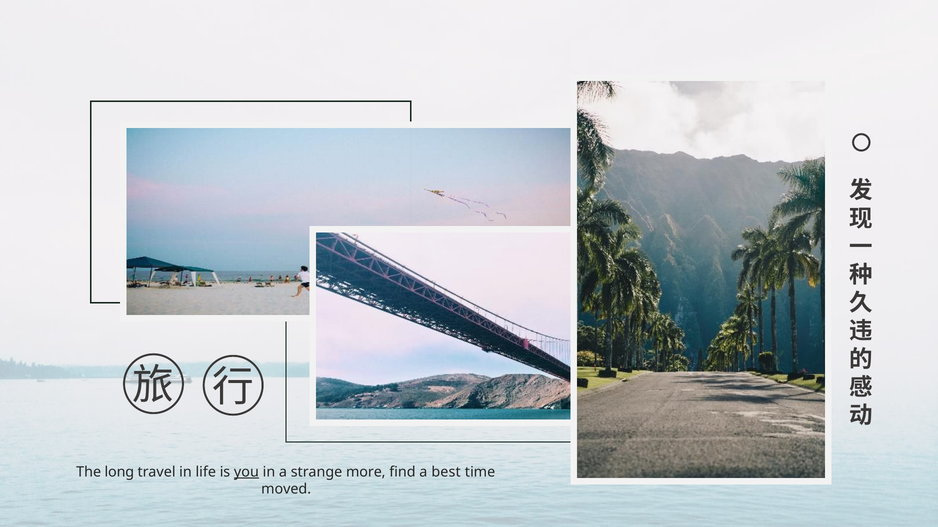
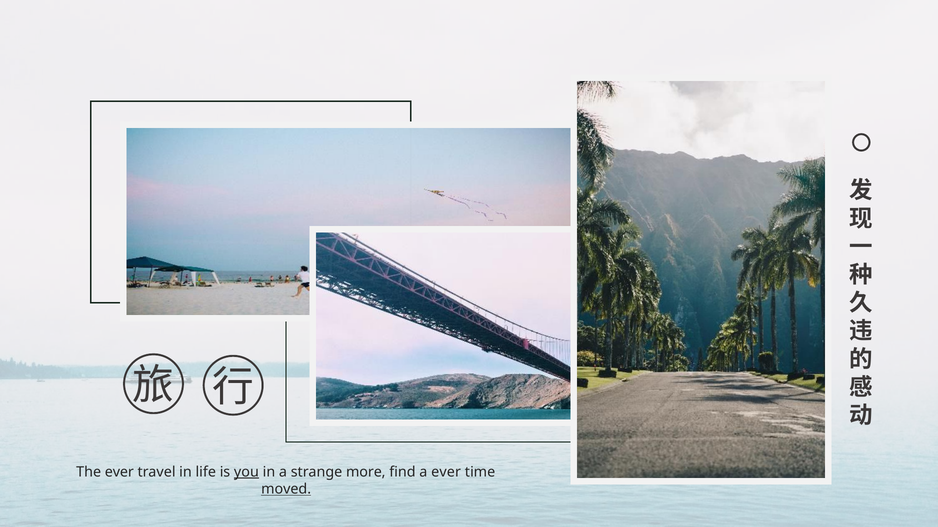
The long: long -> ever (119, 472)
a best: best -> ever (446, 472)
moved underline: none -> present (286, 490)
